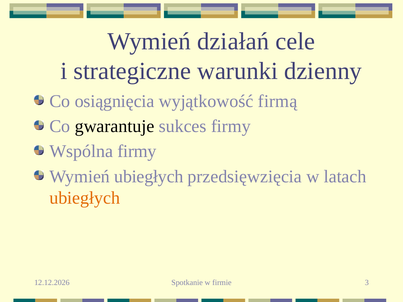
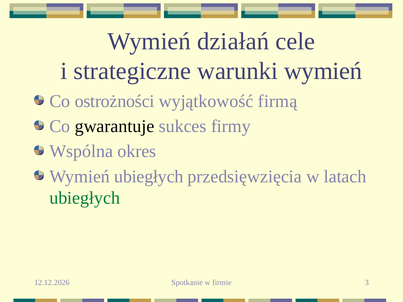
warunki dzienny: dzienny -> wymień (323, 71)
osiągnięcia: osiągnięcia -> ostrożności (115, 101)
Wspólna firmy: firmy -> okres (137, 151)
ubiegłych colour: orange -> green (85, 198)
